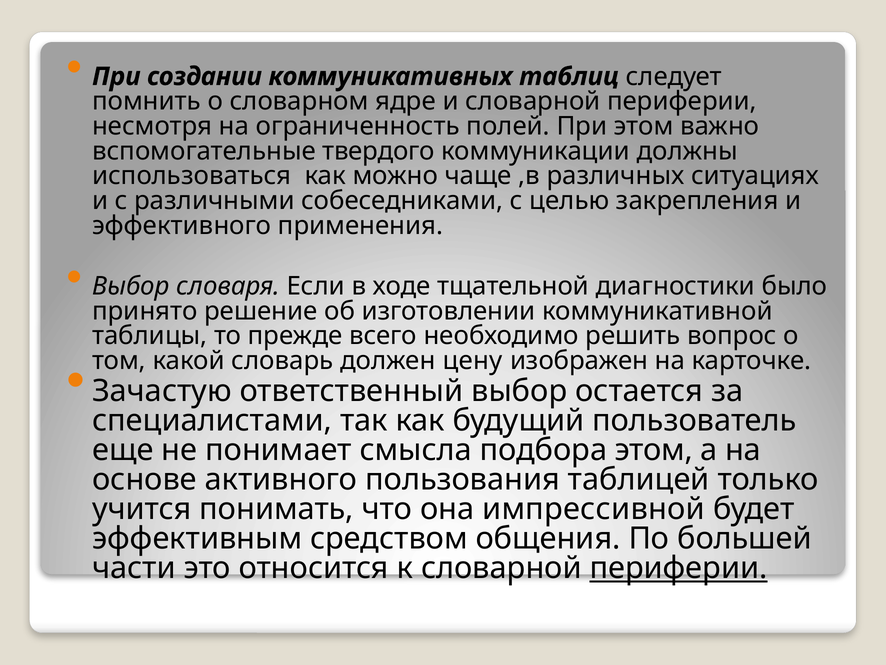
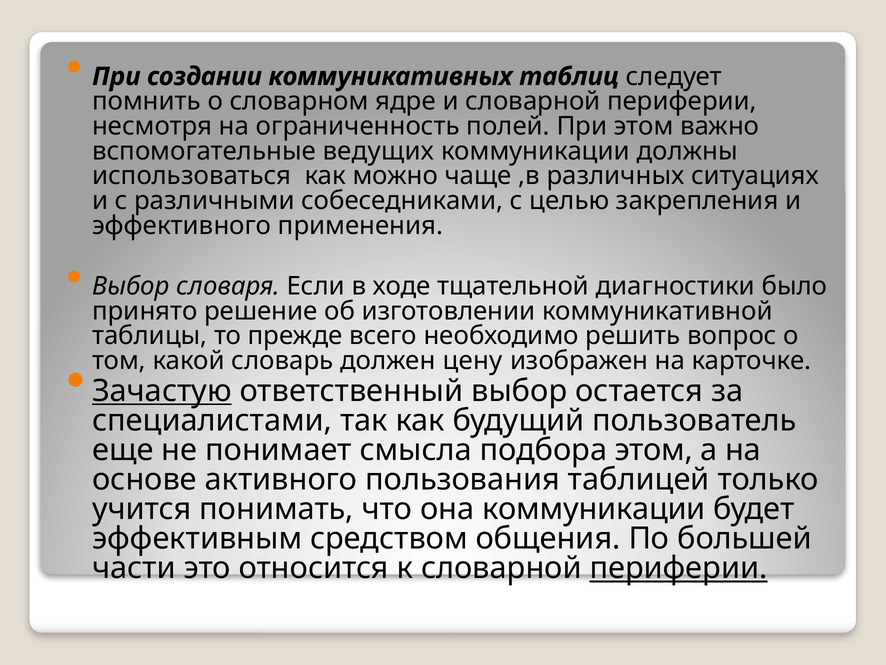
твердого: твердого -> ведущих (378, 151)
Зачастую underline: none -> present (162, 391)
она импрессивной: импрессивной -> коммуникации (594, 509)
